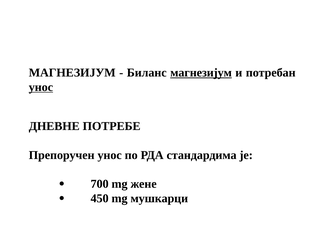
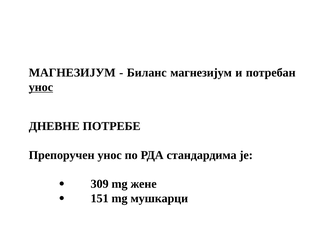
магнезијум underline: present -> none (201, 73)
700: 700 -> 309 (100, 184)
450: 450 -> 151 (100, 198)
